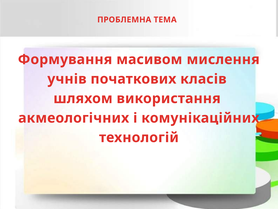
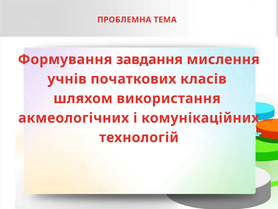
масивом: масивом -> завдання (149, 59)
